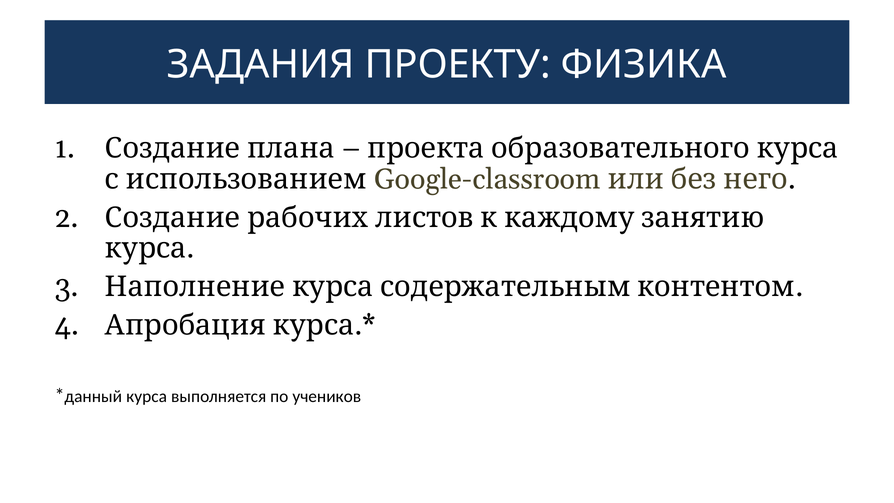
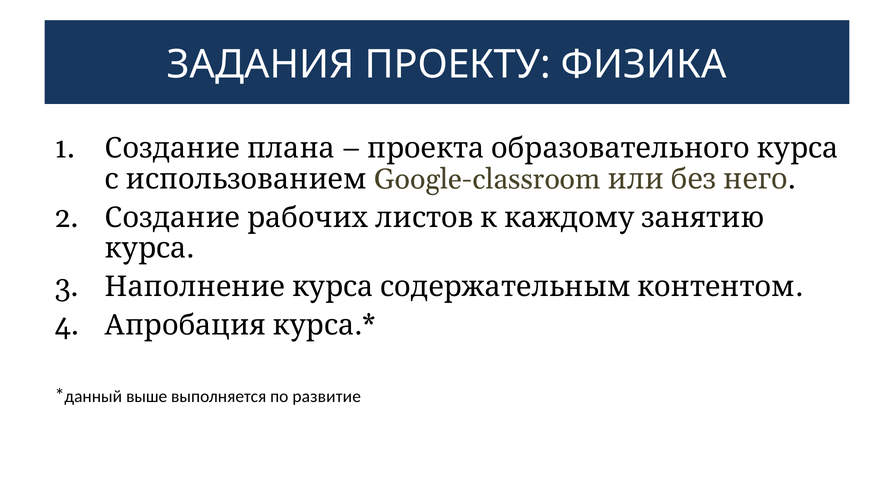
курса: курса -> выше (147, 396)
учеников: учеников -> развитие (327, 396)
